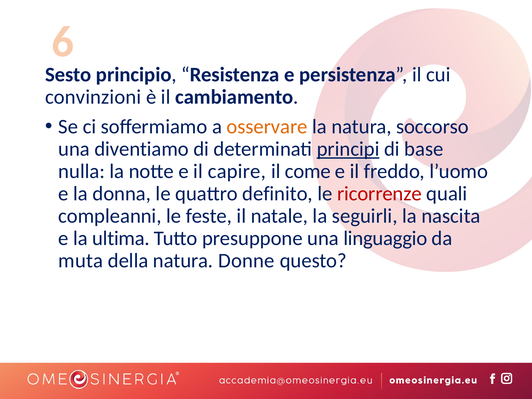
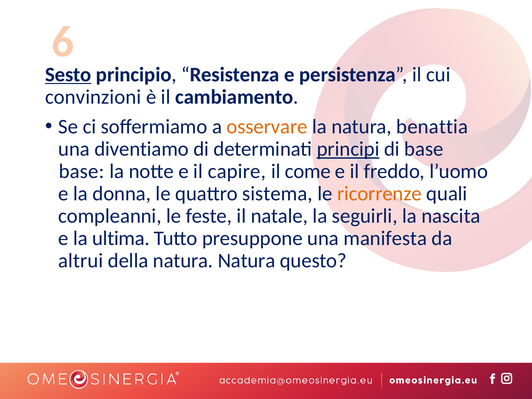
Sesto underline: none -> present (68, 75)
soccorso: soccorso -> benattia (432, 127)
nulla: nulla -> base (81, 171)
definito: definito -> sistema (277, 194)
ricorrenze colour: red -> orange (379, 194)
linguaggio: linguaggio -> manifesta (385, 238)
muta: muta -> altrui (81, 261)
natura Donne: Donne -> Natura (247, 261)
